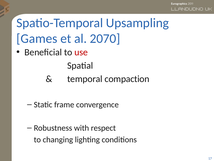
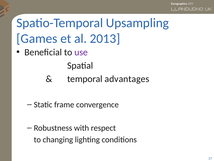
2070: 2070 -> 2013 (105, 39)
use colour: red -> purple (81, 52)
compaction: compaction -> advantages (127, 79)
